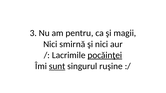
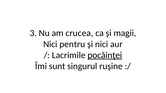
pentru: pentru -> crucea (79, 33)
smirnă: smirnă -> pentru (72, 44)
sunt underline: present -> none (57, 66)
